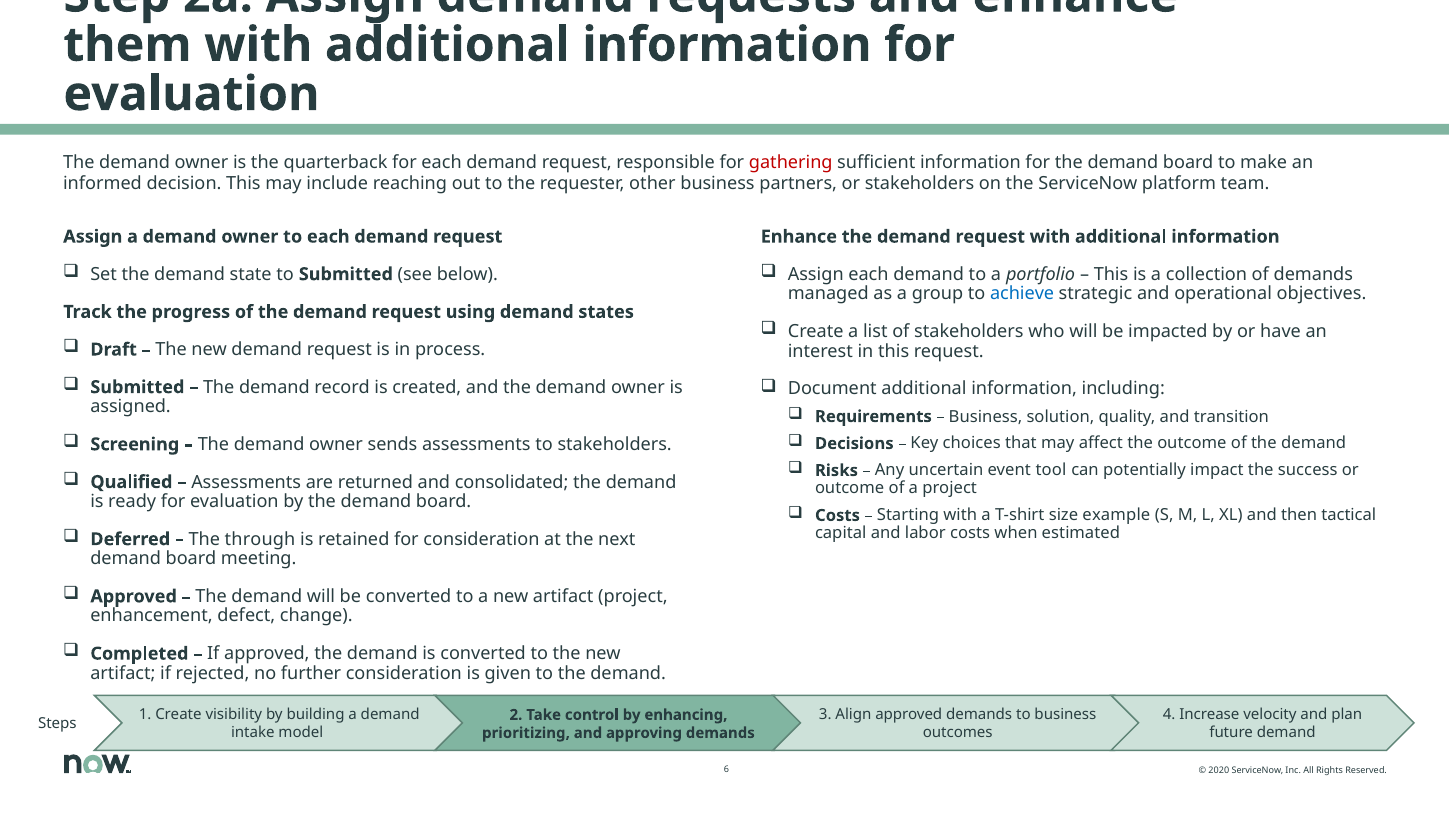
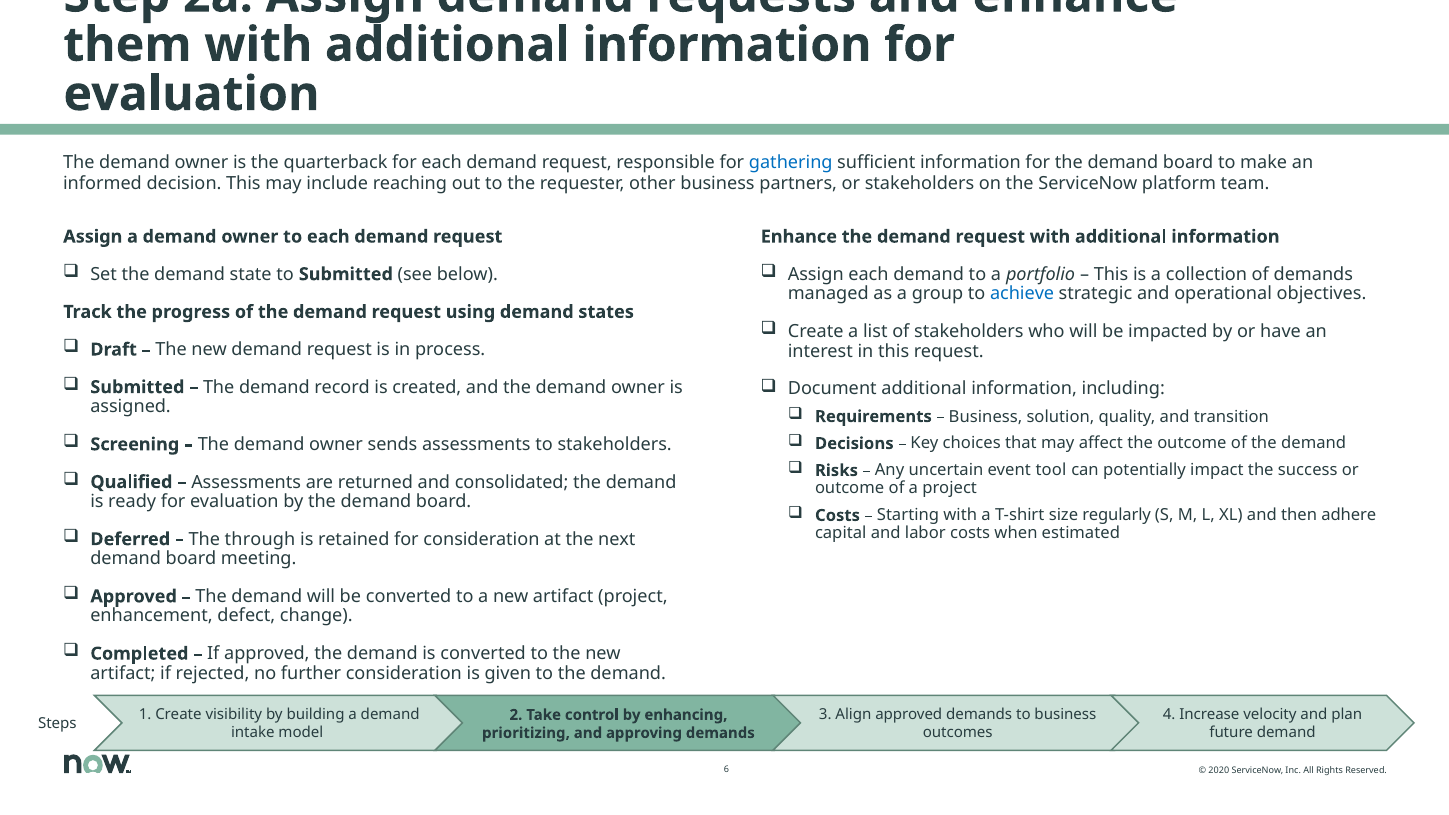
gathering colour: red -> blue (791, 162)
example: example -> regularly (1117, 516)
tactical: tactical -> adhere (1349, 516)
